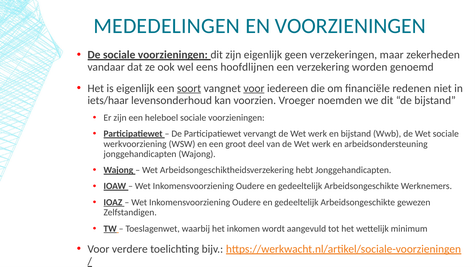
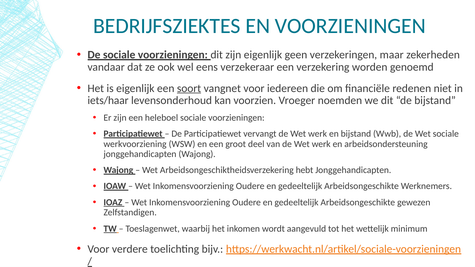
MEDEDELINGEN: MEDEDELINGEN -> BEDRIJFSZIEKTES (167, 26)
hoofdlijnen: hoofdlijnen -> verzekeraar (247, 67)
voor underline: present -> none (254, 88)
